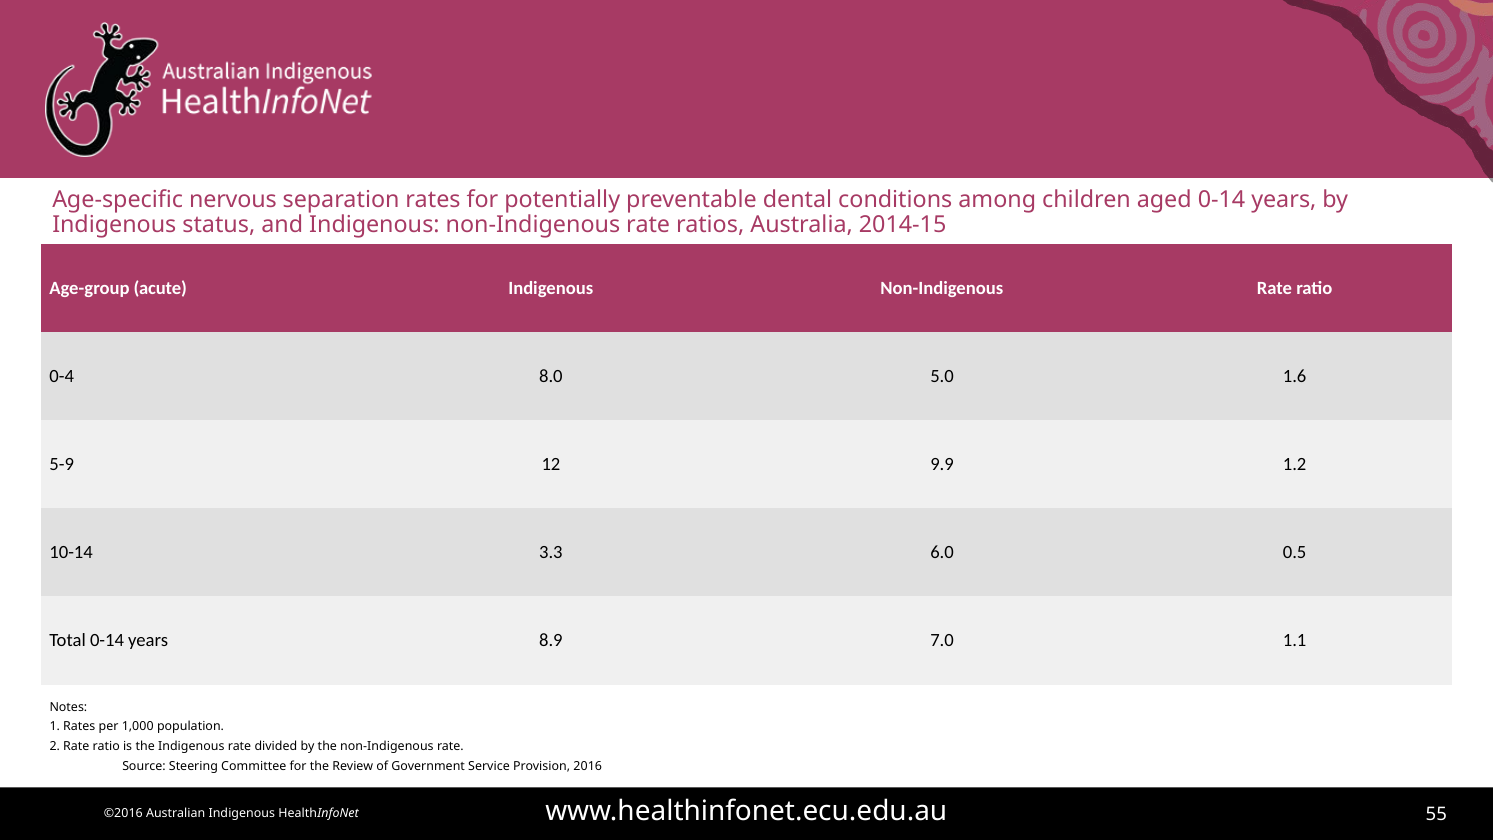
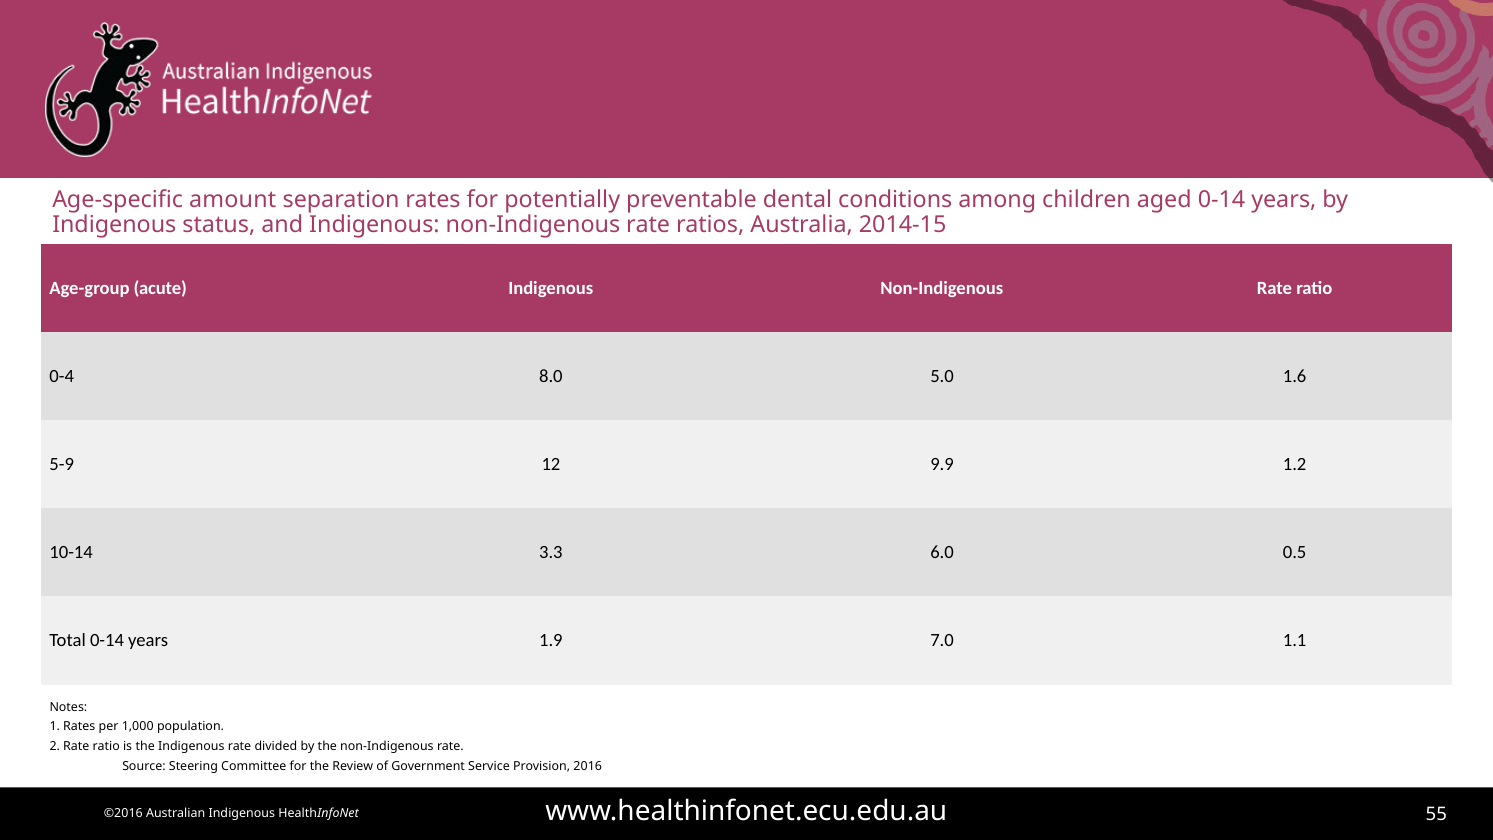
nervous: nervous -> amount (233, 200)
8.9: 8.9 -> 1.9 (551, 641)
